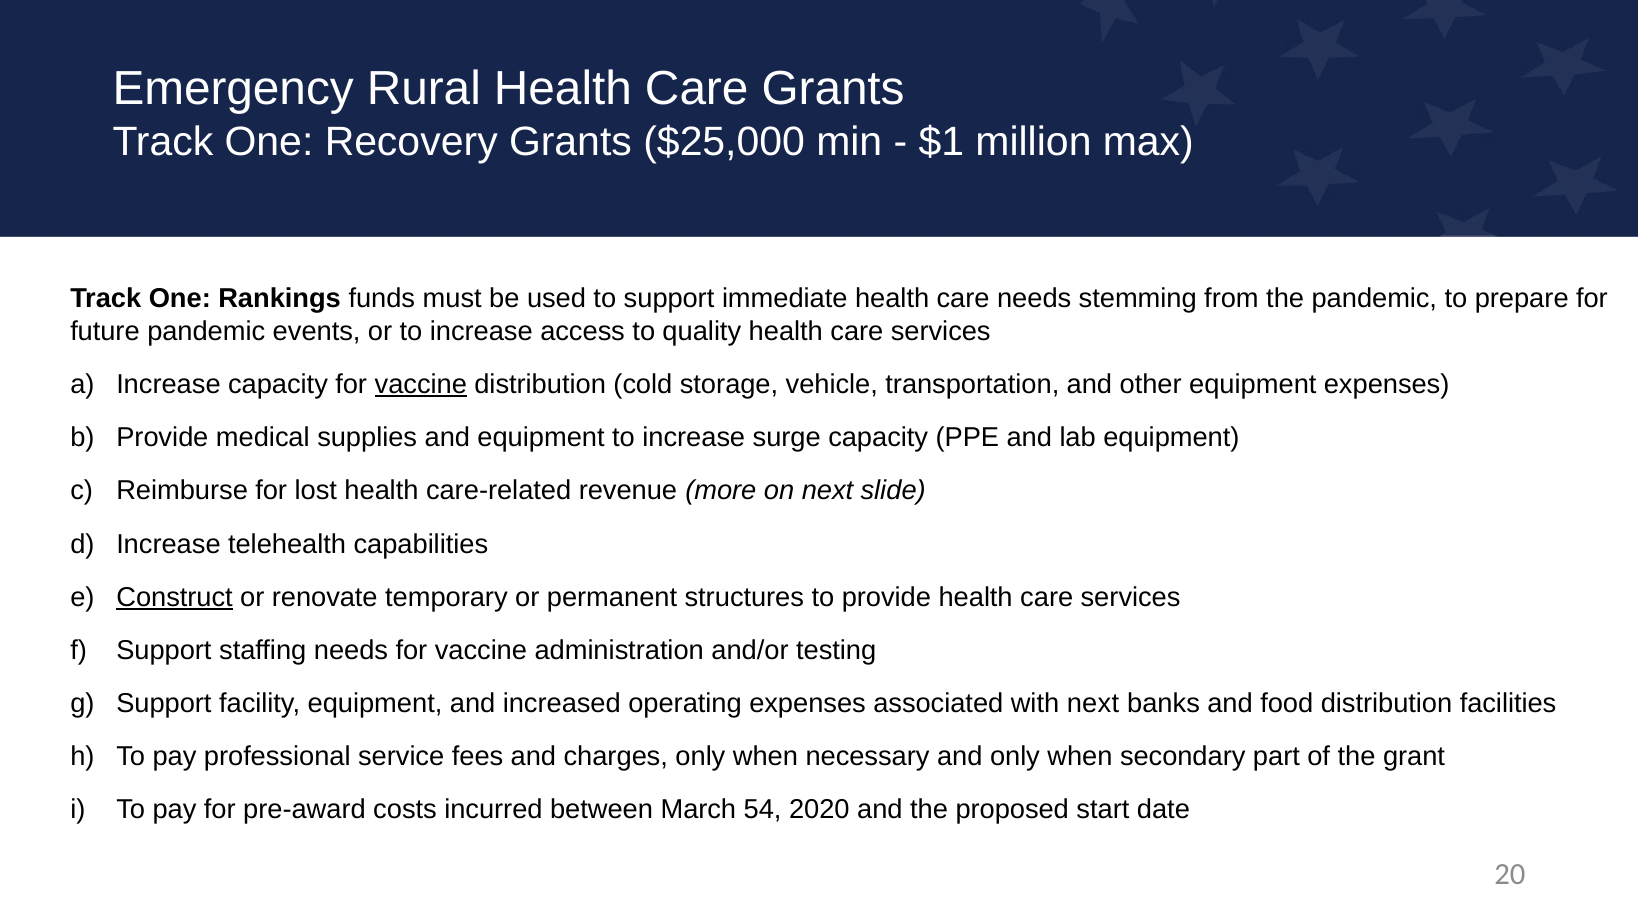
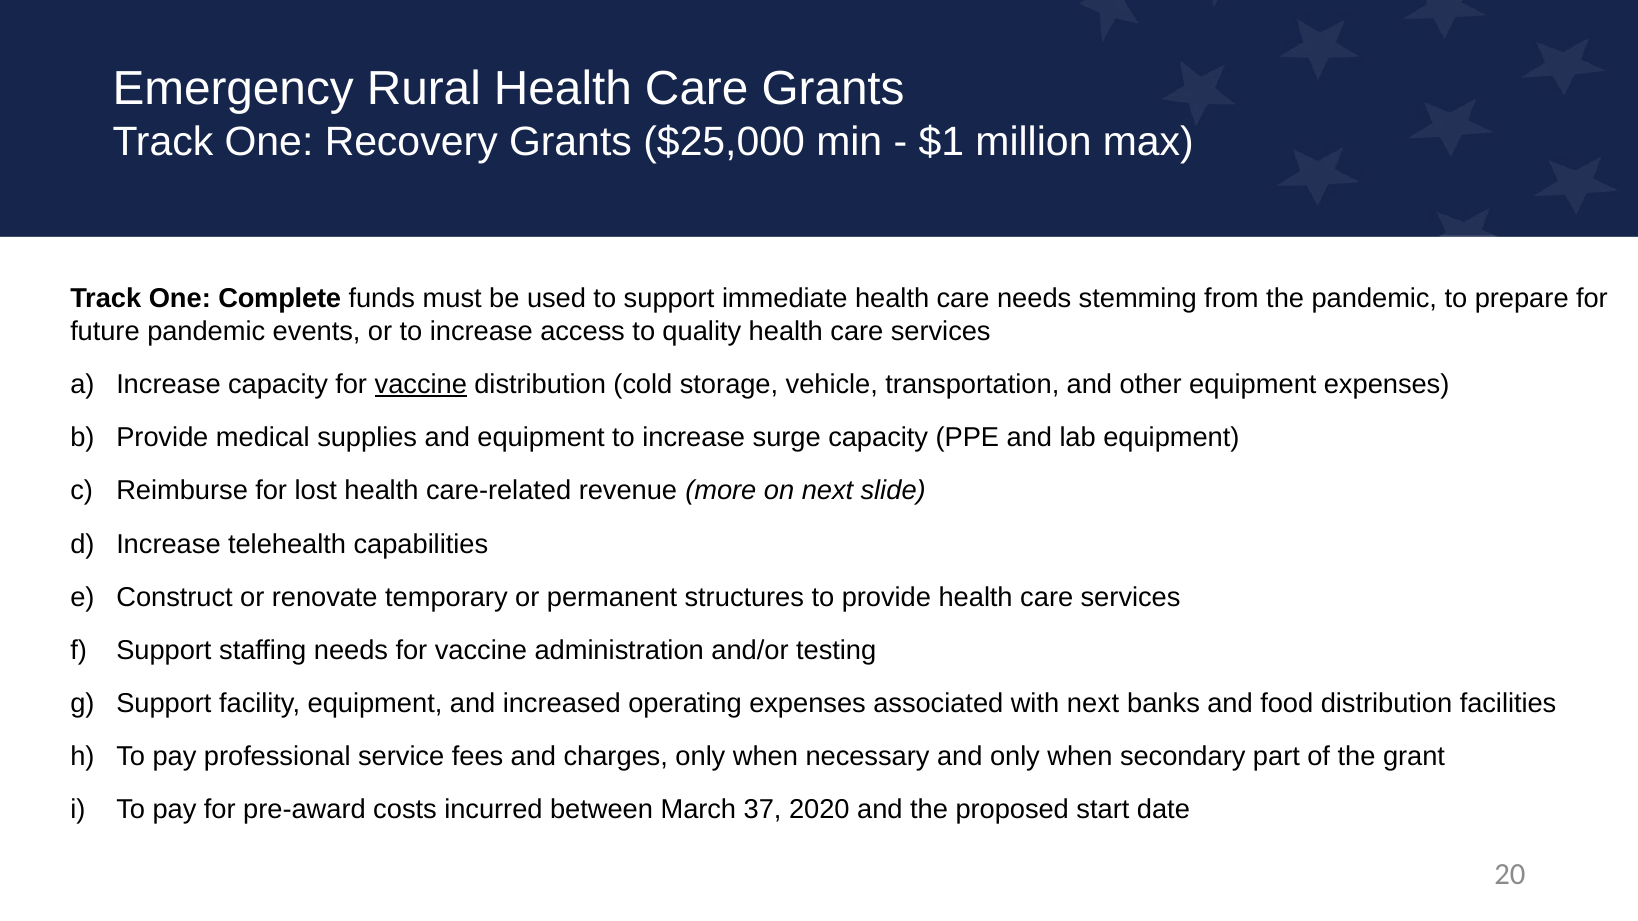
Rankings: Rankings -> Complete (280, 299)
Construct underline: present -> none (175, 598)
54: 54 -> 37 (763, 810)
